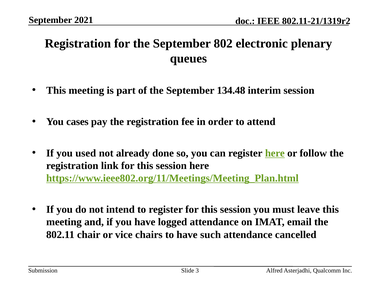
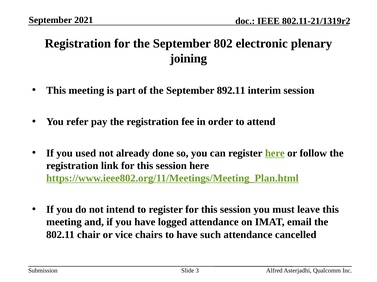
queues: queues -> joining (188, 59)
134.48: 134.48 -> 892.11 (231, 91)
cases: cases -> refer (77, 122)
